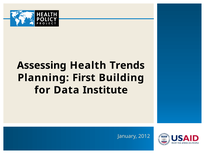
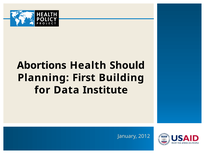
Assessing: Assessing -> Abortions (42, 65)
Trends: Trends -> Should (127, 65)
